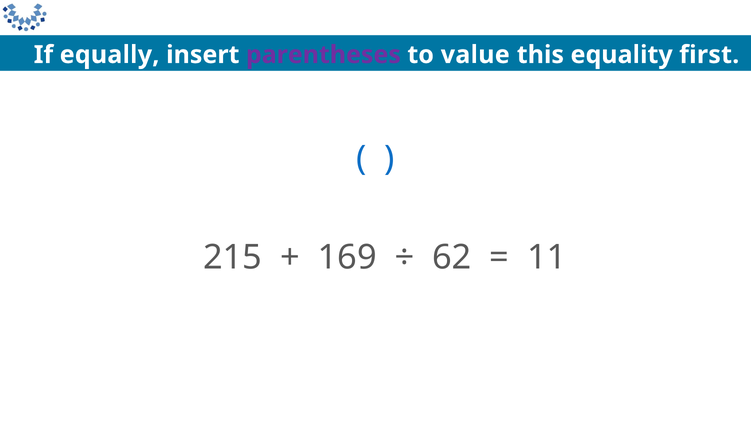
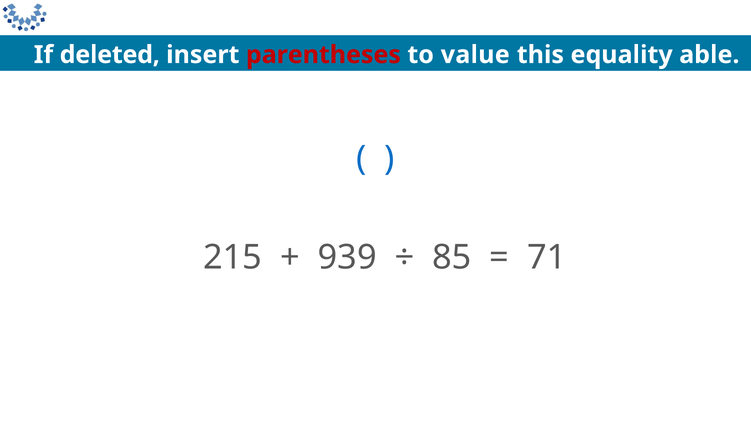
equally: equally -> deleted (110, 55)
parentheses colour: purple -> red (323, 55)
first: first -> able (709, 55)
169: 169 -> 939 (347, 258)
62: 62 -> 85 (452, 258)
11: 11 -> 71 (547, 258)
